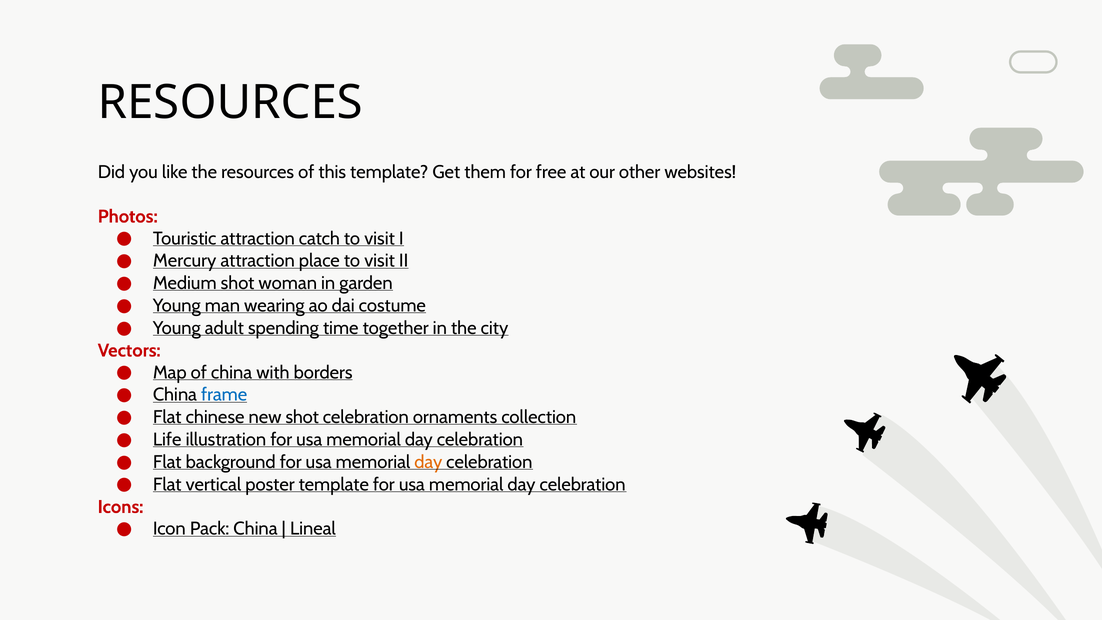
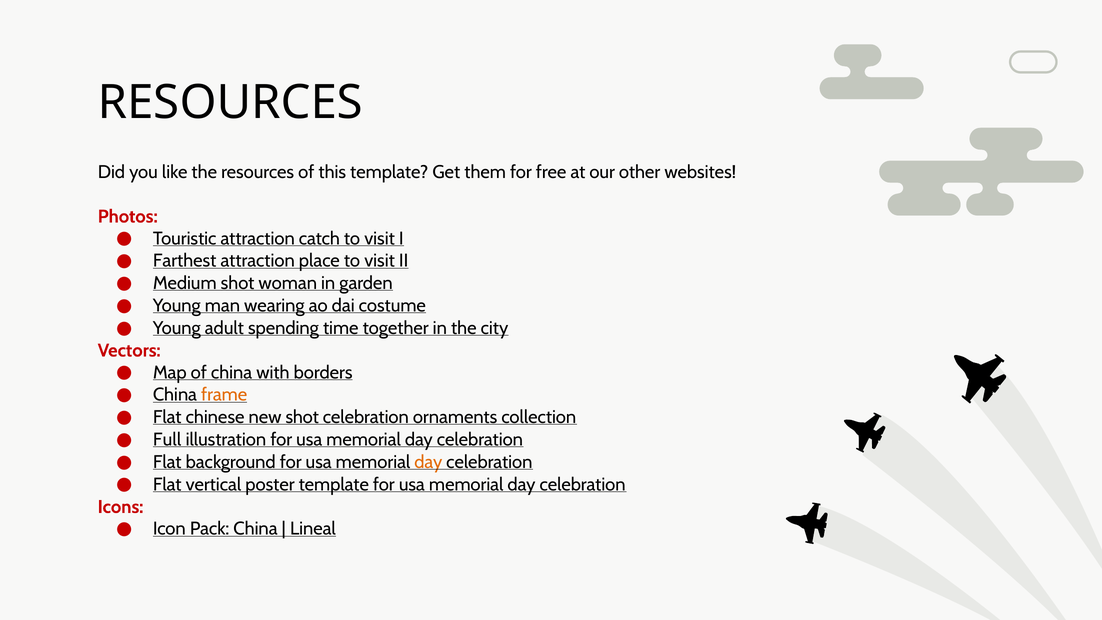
Mercury: Mercury -> Farthest (185, 261)
frame colour: blue -> orange (224, 395)
Life: Life -> Full (167, 440)
